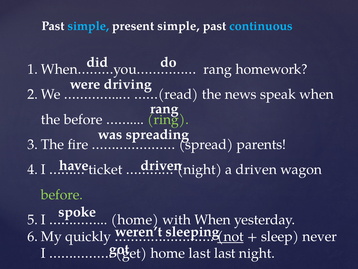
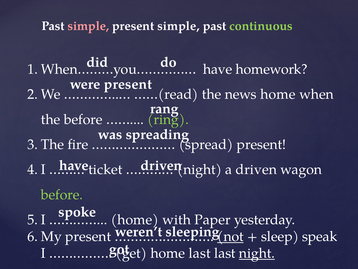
simple colour: light blue -> pink (88, 26)
continuous colour: light blue -> light green (261, 26)
rang: rang -> have (218, 69)
were driving: driving -> present (128, 84)
news speak: speak -> home (278, 94)
spread parents: parents -> present (261, 144)
with When: When -> Paper (213, 219)
quickly: quickly -> present (88, 236)
never: never -> speak (320, 236)
night underline: none -> present (257, 253)
